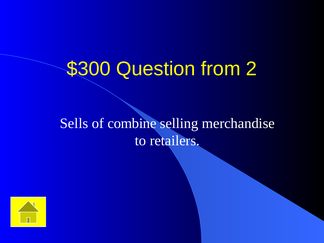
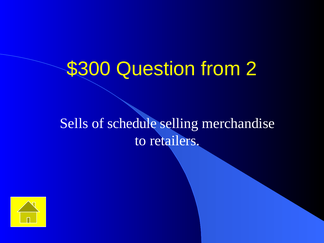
combine: combine -> schedule (132, 123)
